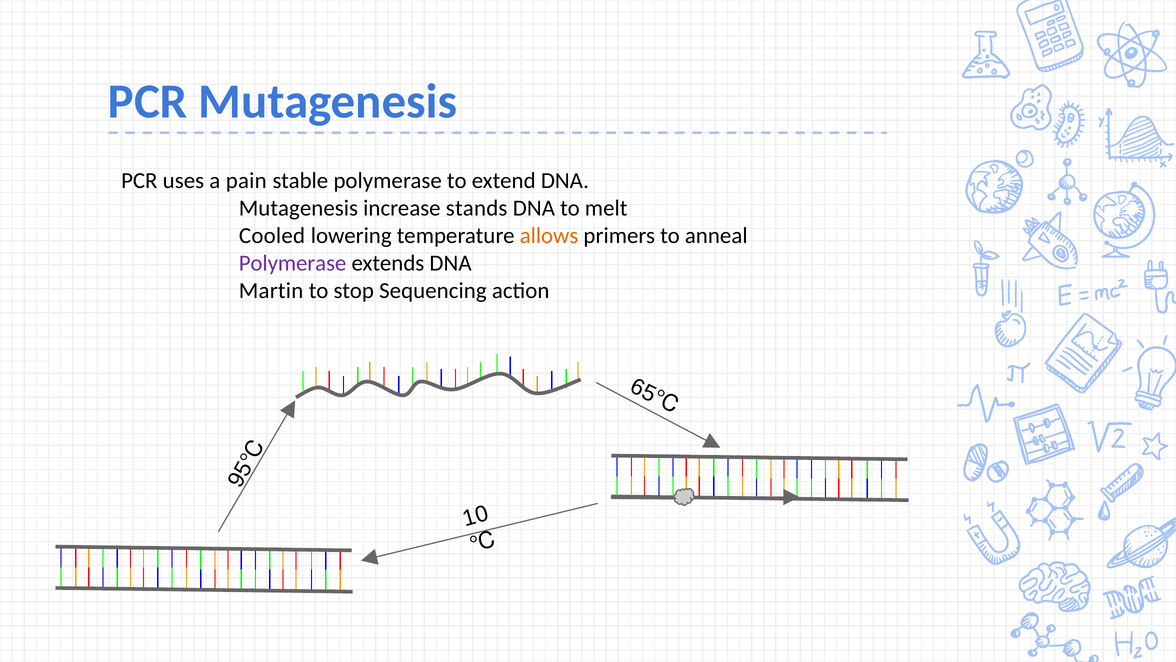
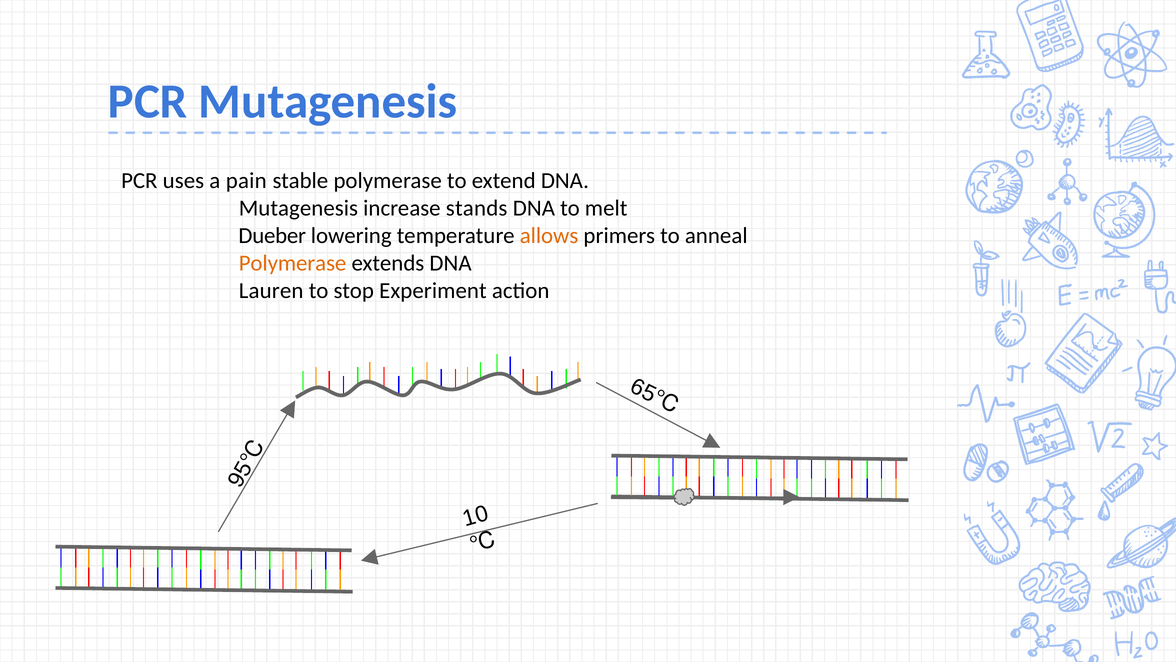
Cooled: Cooled -> Dueber (272, 235)
Polymerase colour: purple -> orange (293, 263)
Martin: Martin -> Lauren (271, 290)
Sequencing: Sequencing -> Experiment (433, 290)
